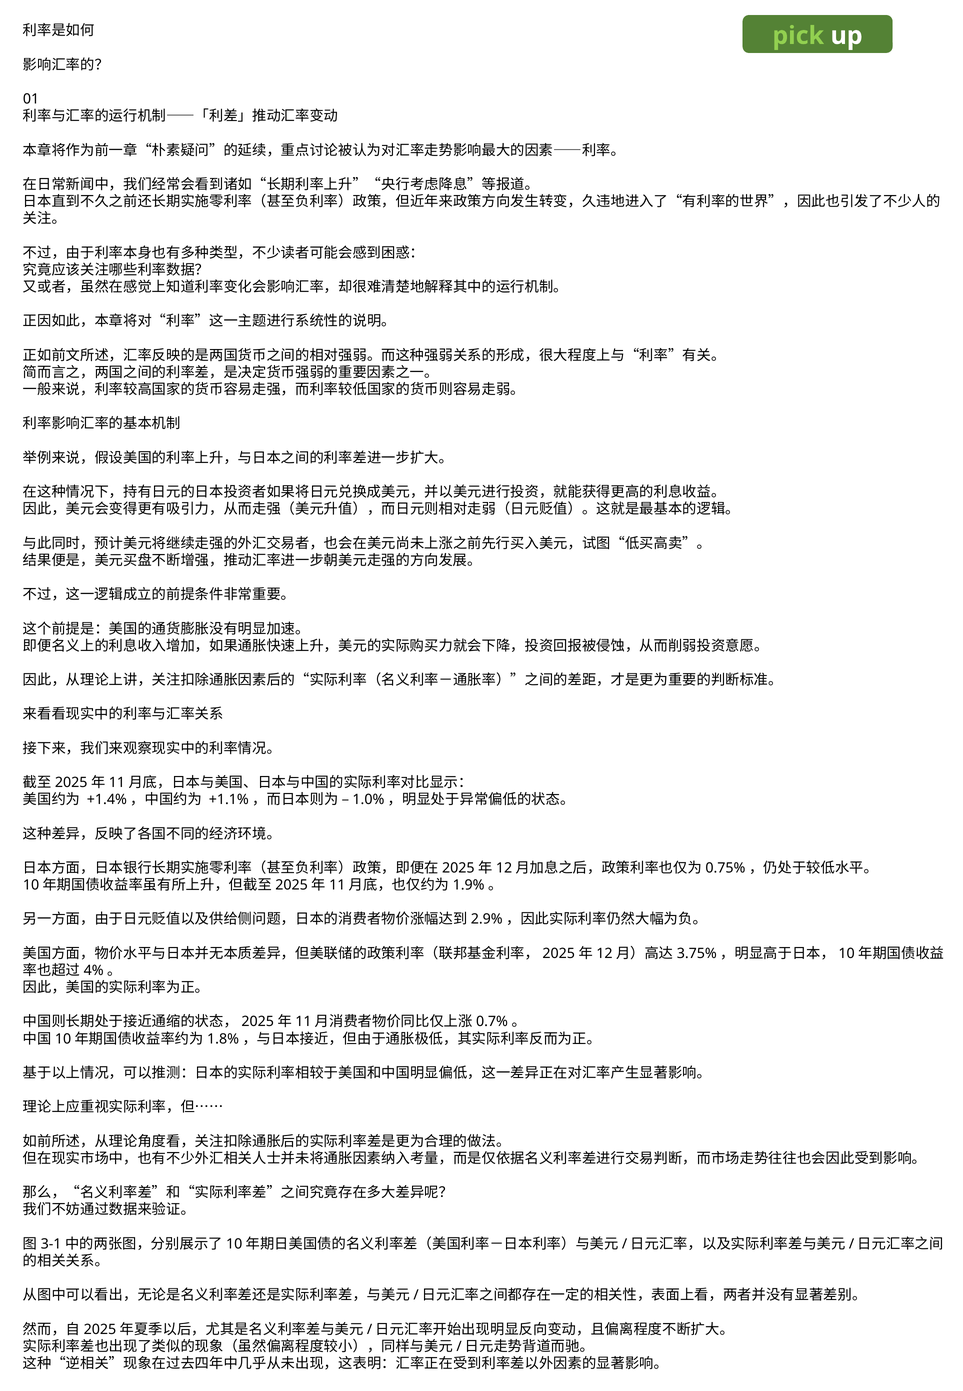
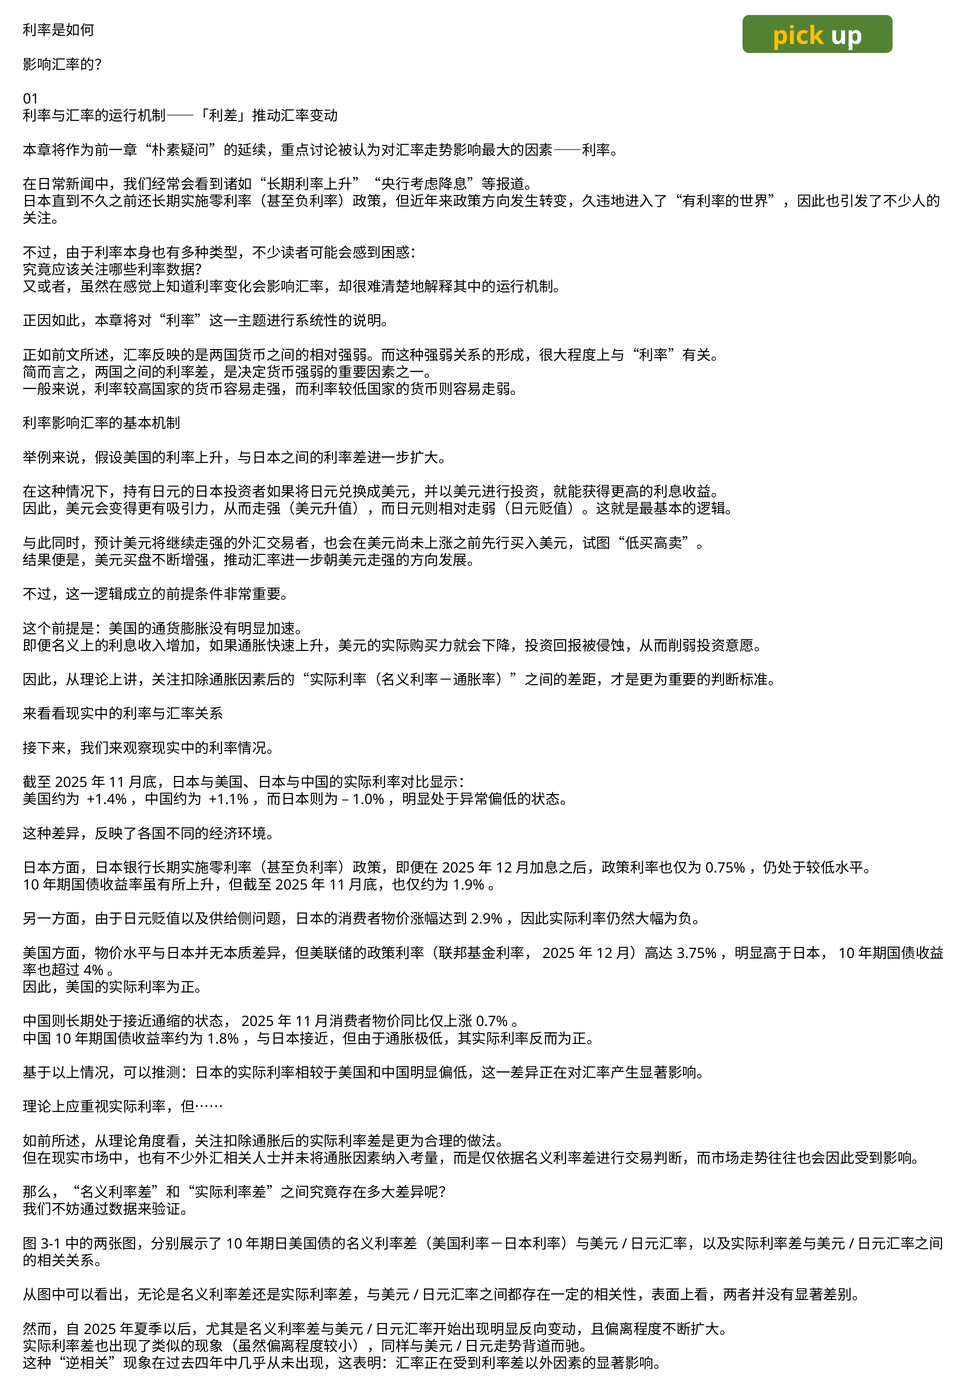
pick colour: light green -> yellow (798, 36)
